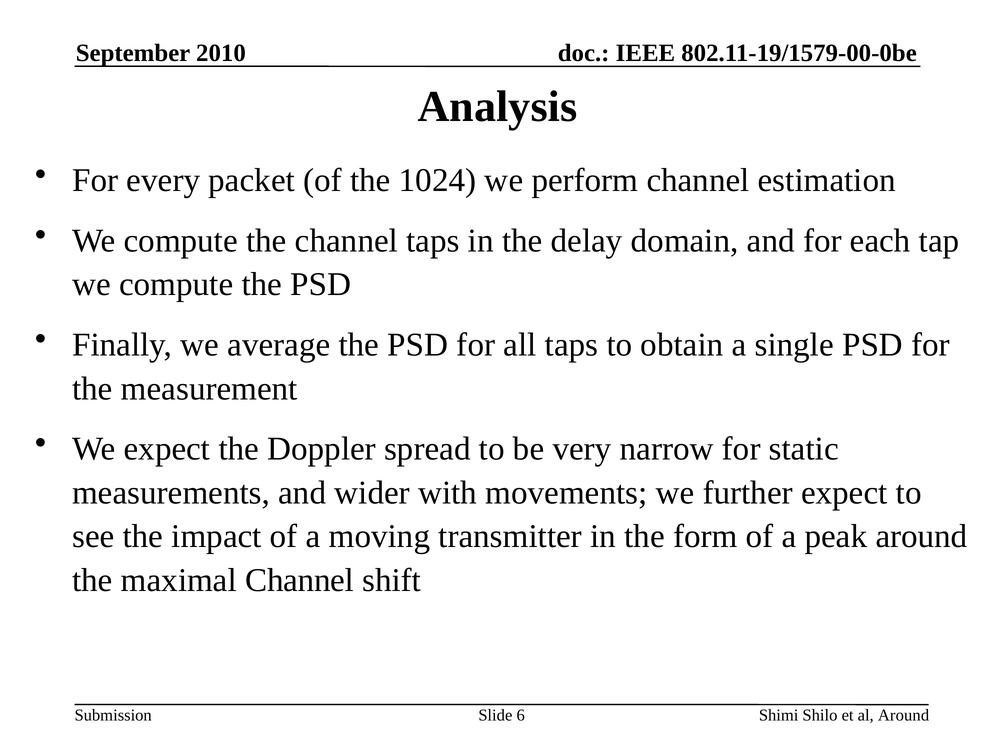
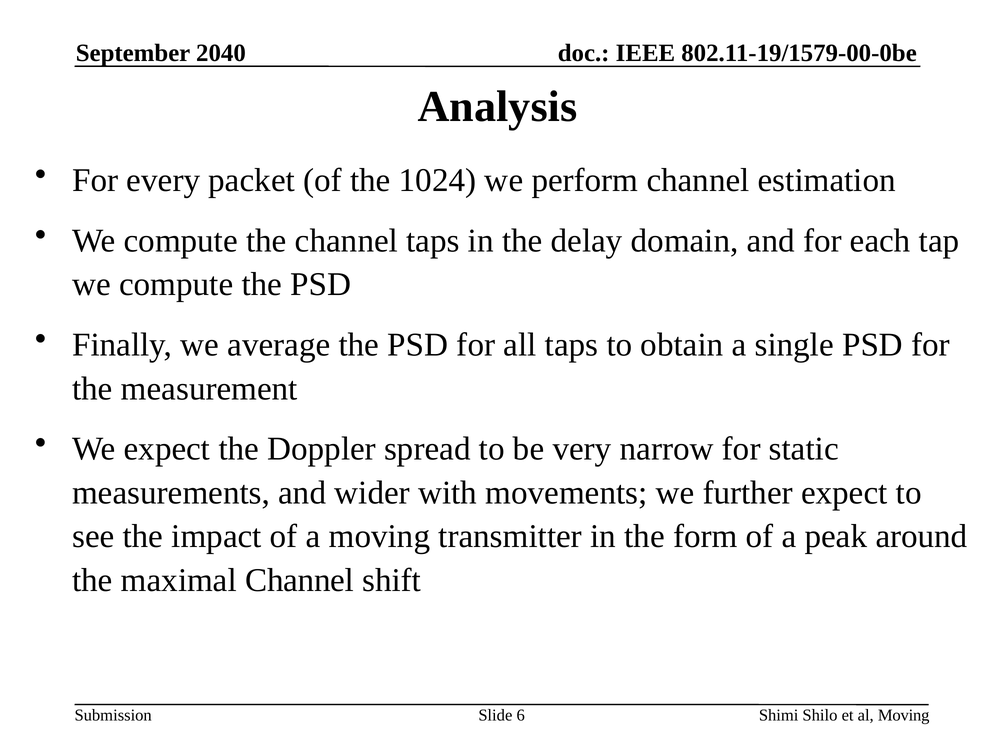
2010: 2010 -> 2040 (221, 53)
al Around: Around -> Moving (904, 716)
